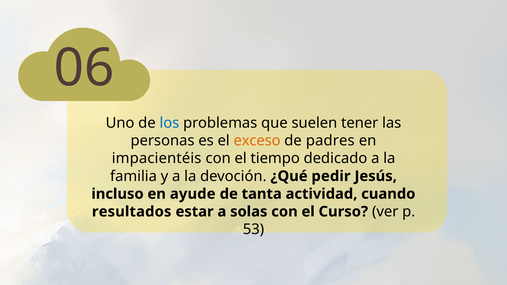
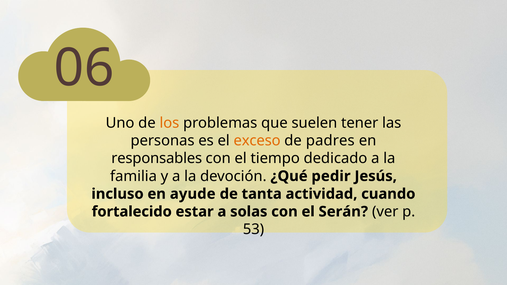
los colour: blue -> orange (169, 123)
impacientéis: impacientéis -> responsables (157, 158)
resultados: resultados -> fortalecido (132, 212)
Curso: Curso -> Serán (343, 212)
